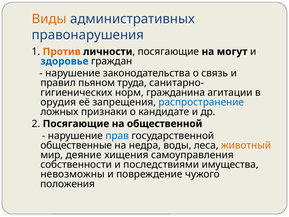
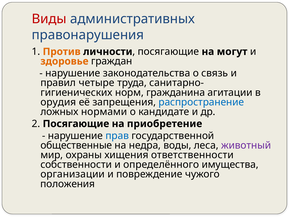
Виды colour: orange -> red (49, 19)
здоровье colour: blue -> orange (64, 61)
пьяном: пьяном -> четыре (97, 83)
признаки: признаки -> нормами (104, 112)
общественной: общественной -> приобретение (165, 124)
животный colour: orange -> purple (246, 145)
деяние: деяние -> охраны (84, 155)
самоуправления: самоуправления -> ответственности (192, 155)
последствиями: последствиями -> определённого (161, 164)
невозможны: невозможны -> организации (73, 174)
